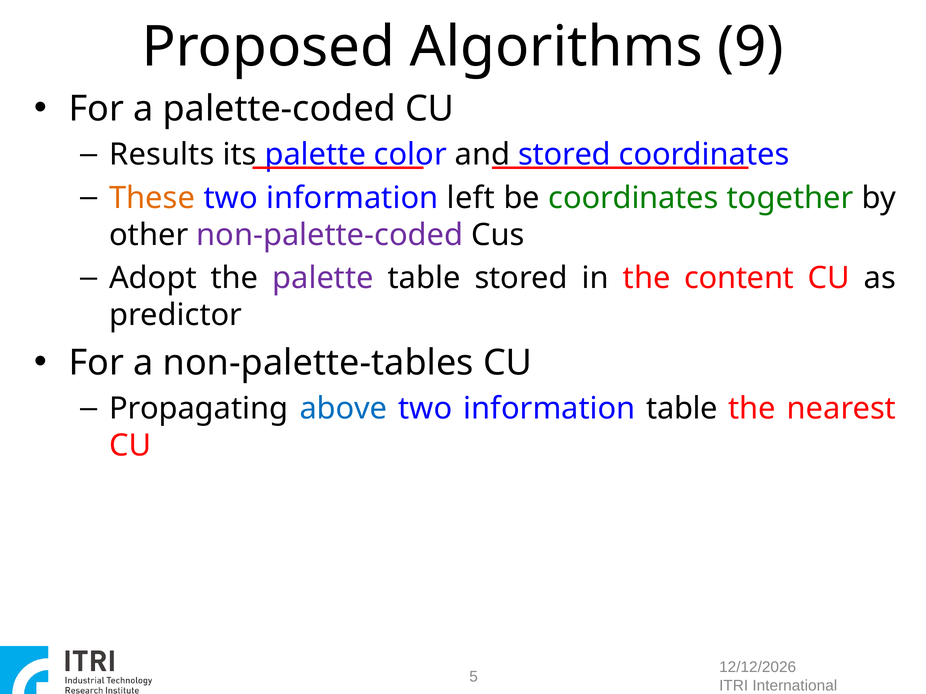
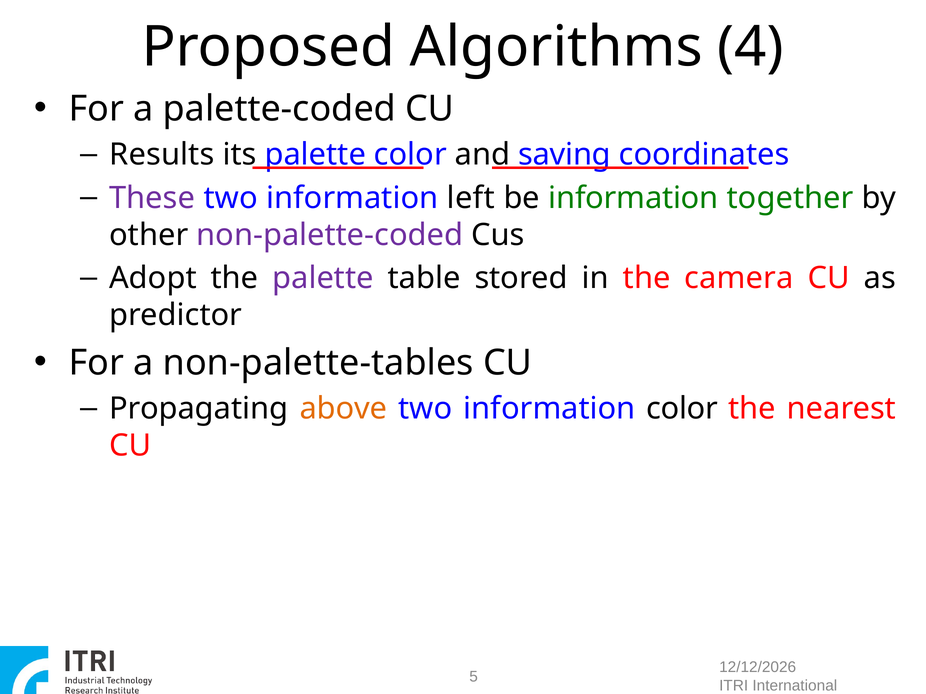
9: 9 -> 4 (751, 47)
and stored: stored -> saving (565, 155)
These colour: orange -> purple (152, 198)
be coordinates: coordinates -> information (633, 198)
content: content -> camera (739, 278)
above colour: blue -> orange (343, 409)
information table: table -> color (682, 409)
